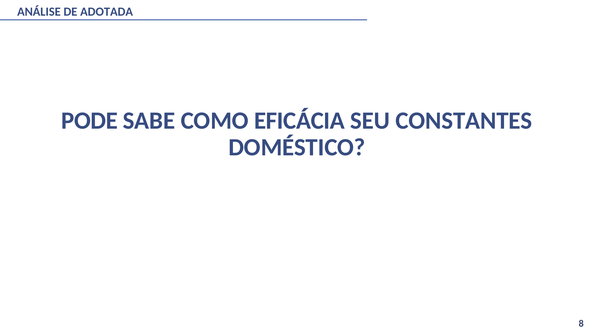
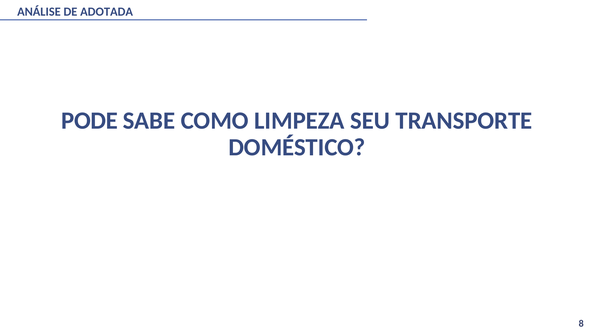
EFICÁCIA: EFICÁCIA -> LIMPEZA (299, 121)
CONSTANTES: CONSTANTES -> TRANSPORTE (464, 121)
